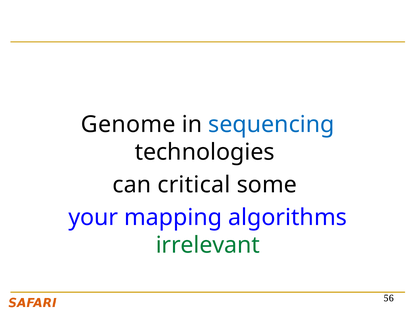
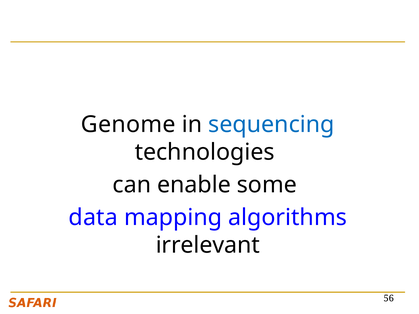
critical: critical -> enable (194, 185)
your: your -> data (93, 218)
irrelevant colour: green -> black (208, 246)
